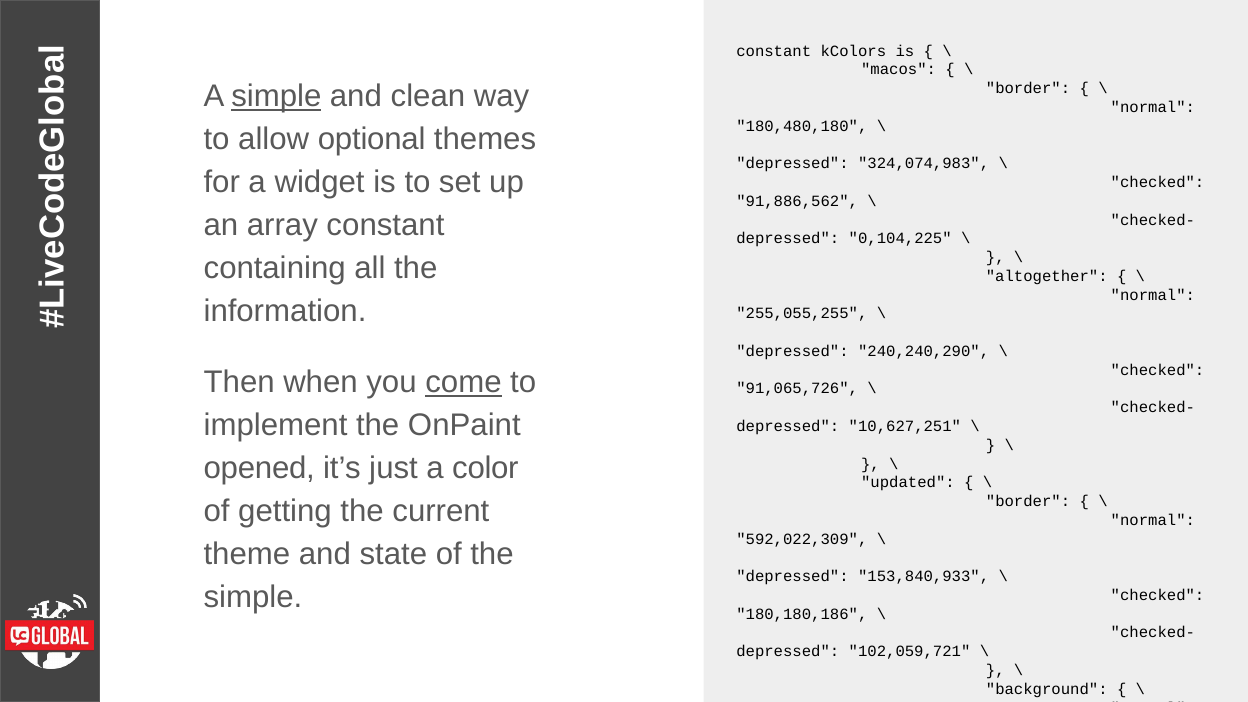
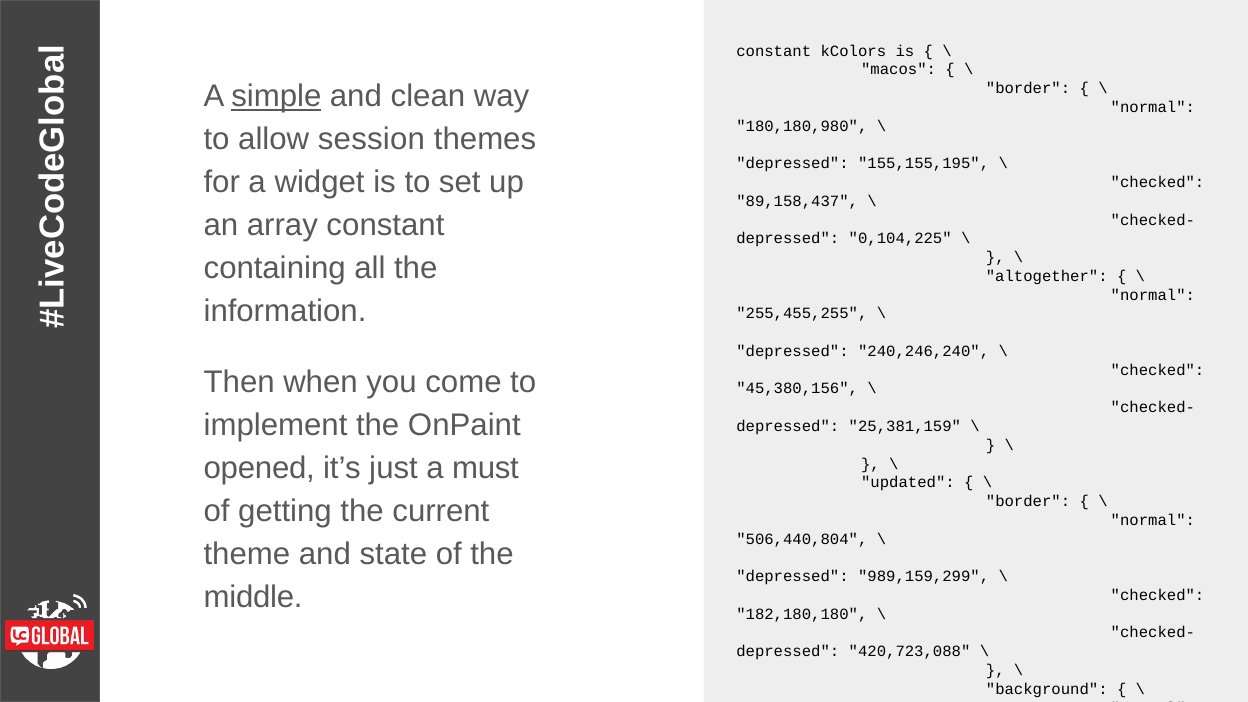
180,480,180: 180,480,180 -> 180,180,980 (802, 126)
optional: optional -> session (371, 139)
324,074,983: 324,074,983 -> 155,155,195 (924, 164)
91,886,562: 91,886,562 -> 89,158,437 (797, 201)
255,055,255: 255,055,255 -> 255,455,255 (802, 314)
240,240,290: 240,240,290 -> 240,246,240 (924, 351)
come underline: present -> none (464, 382)
91,065,726: 91,065,726 -> 45,380,156 (797, 389)
10,627,251: 10,627,251 -> 25,381,159 (905, 426)
color: color -> must (485, 468)
592,022,309: 592,022,309 -> 506,440,804 (802, 539)
153,840,933: 153,840,933 -> 989,159,299 (924, 576)
simple: simple -> middle (253, 597)
180,180,186: 180,180,186 -> 182,180,180 (802, 614)
102,059,721: 102,059,721 -> 420,723,088 (910, 652)
